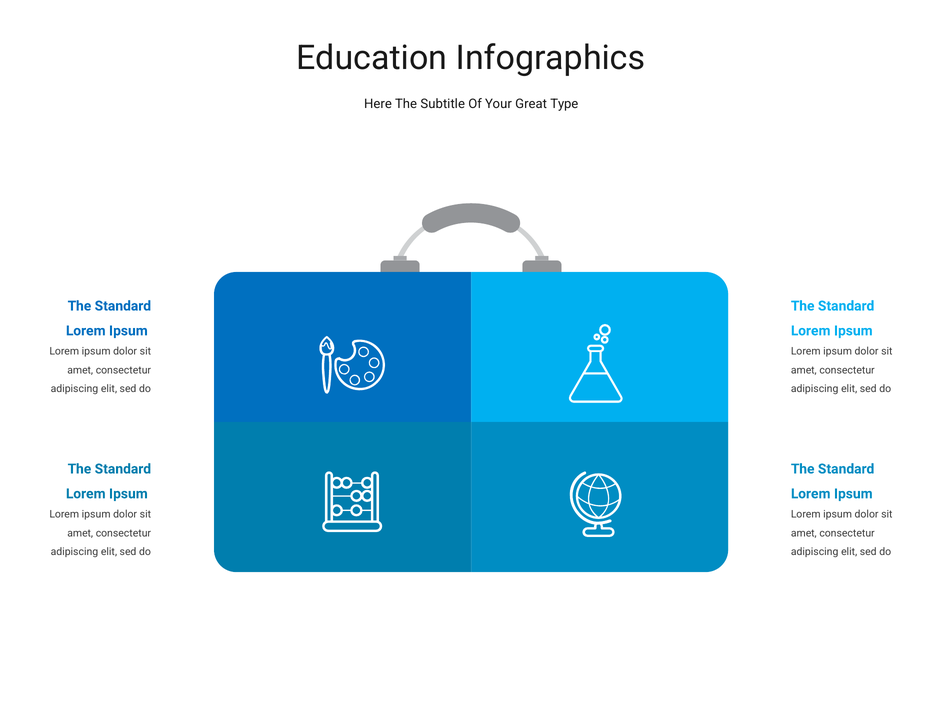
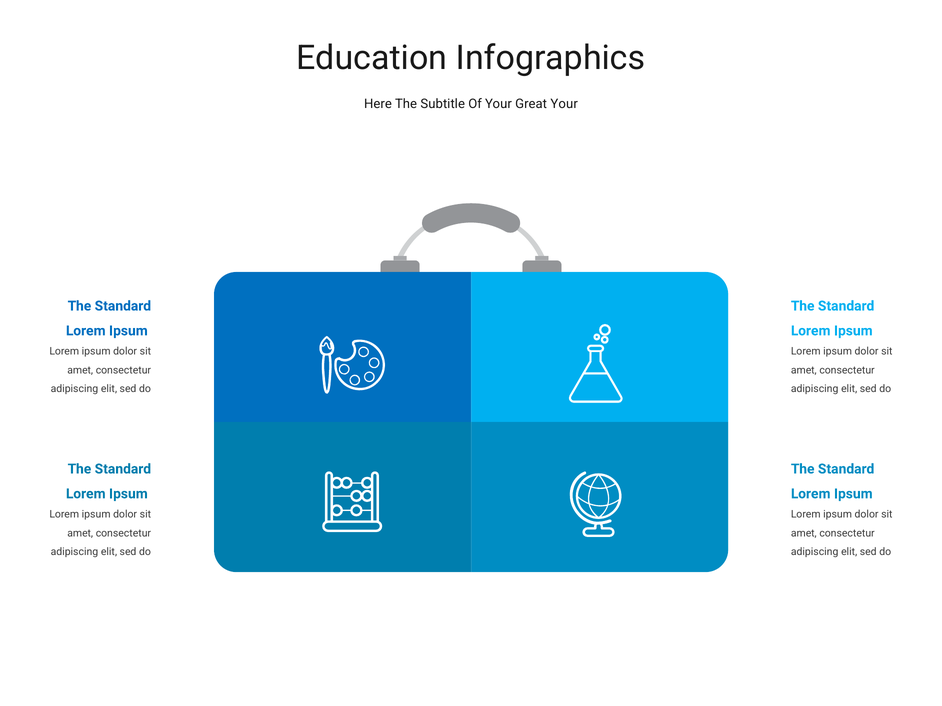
Great Type: Type -> Your (564, 104)
